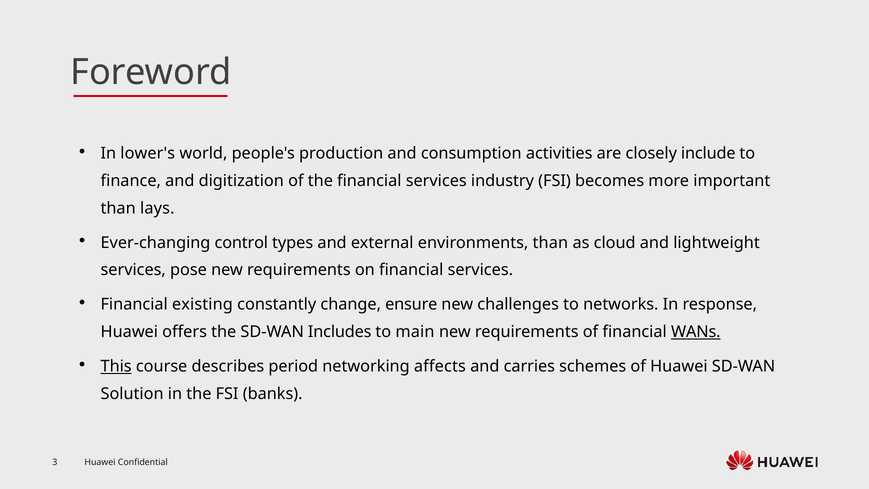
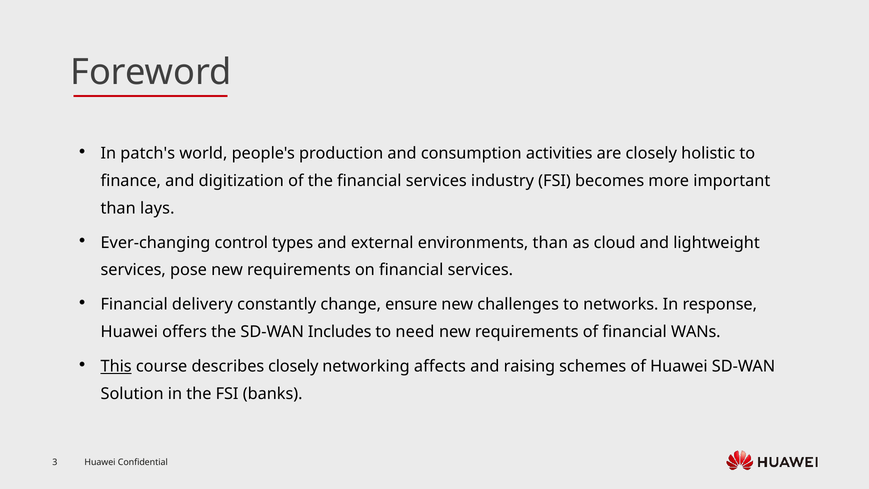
lower's: lower's -> patch's (148, 153)
include: include -> holistic (708, 153)
existing: existing -> delivery (202, 304)
main: main -> need (415, 332)
WANs underline: present -> none (696, 332)
describes period: period -> closely (293, 366)
carries: carries -> raising (529, 366)
